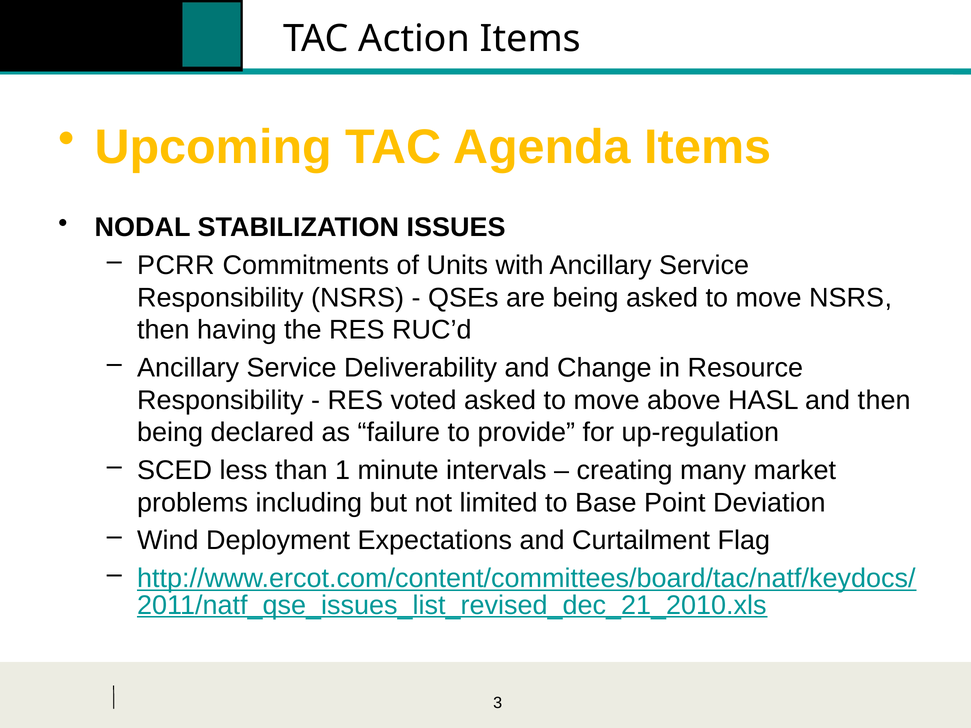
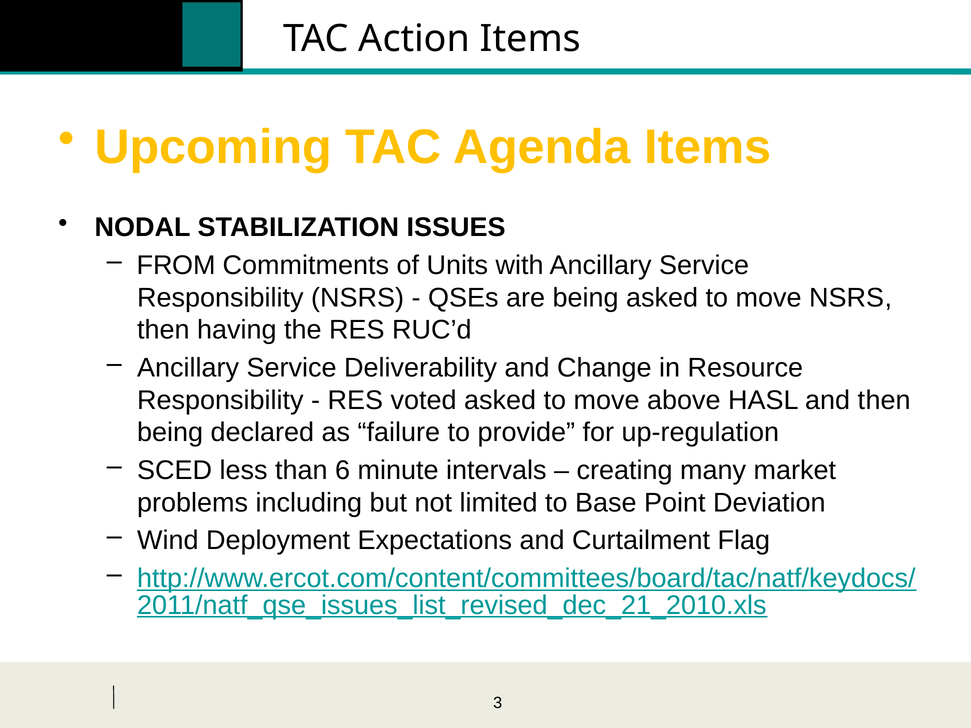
PCRR: PCRR -> FROM (176, 265)
1: 1 -> 6 (343, 470)
